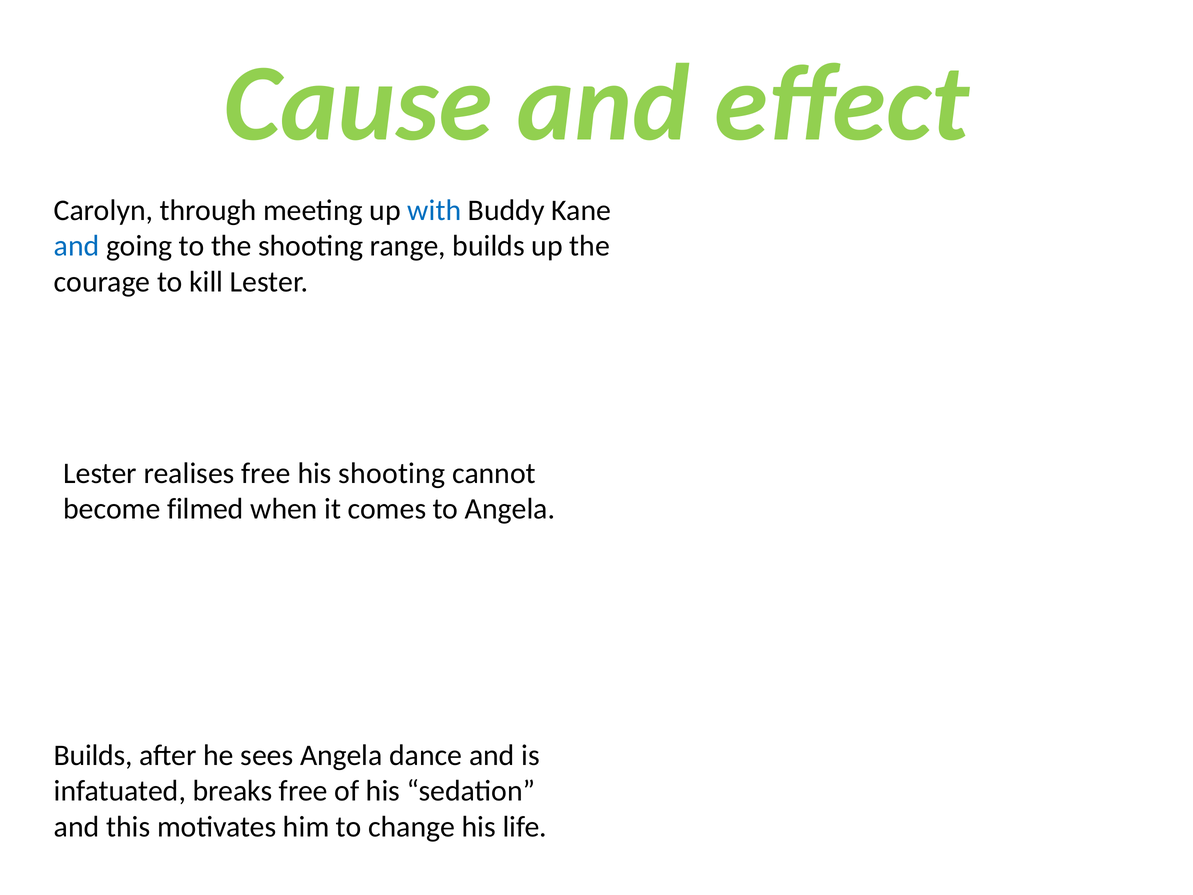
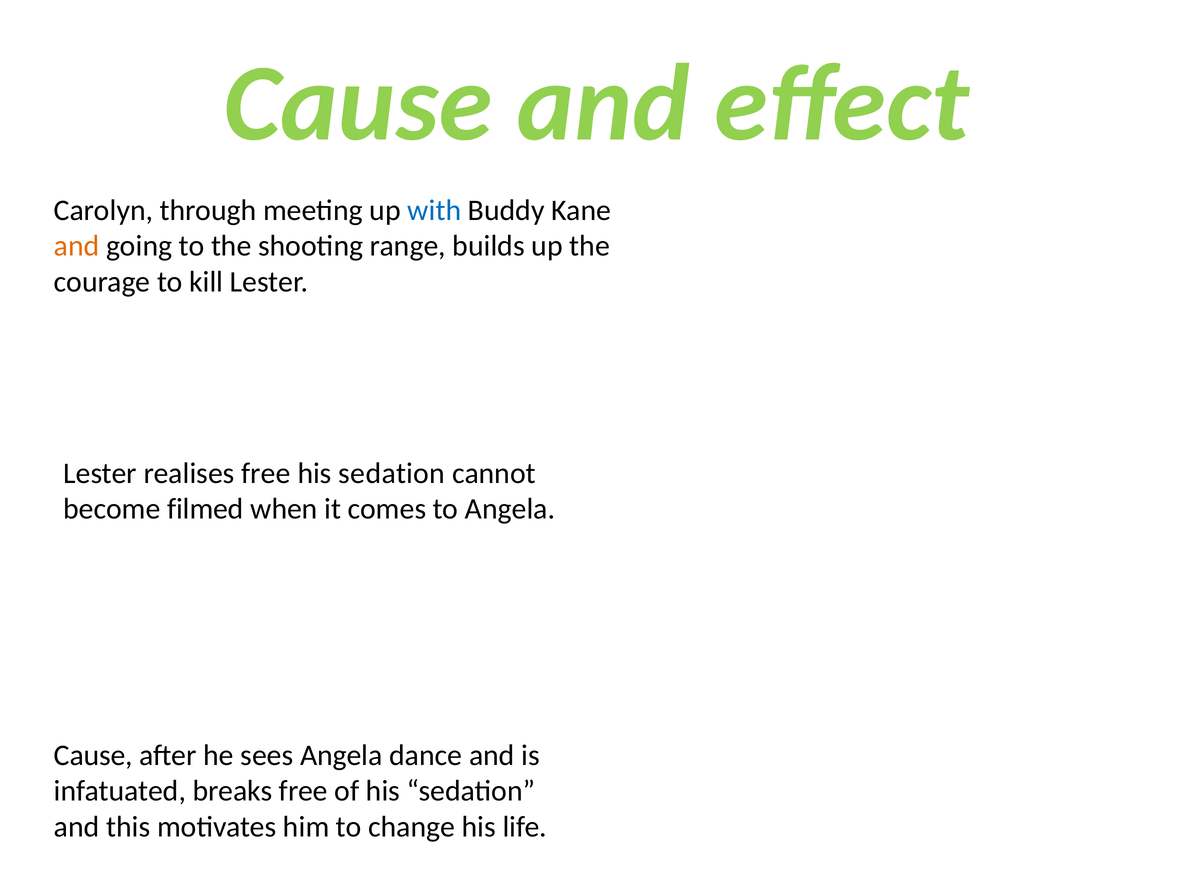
and colour: blue -> orange (77, 246)
shooting: shooting -> sedation (392, 473)
Builds: Builds -> Cause (93, 755)
